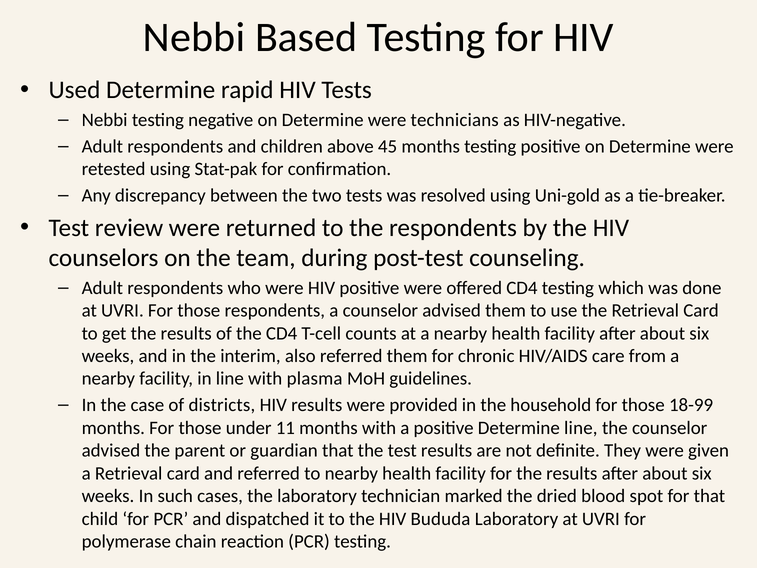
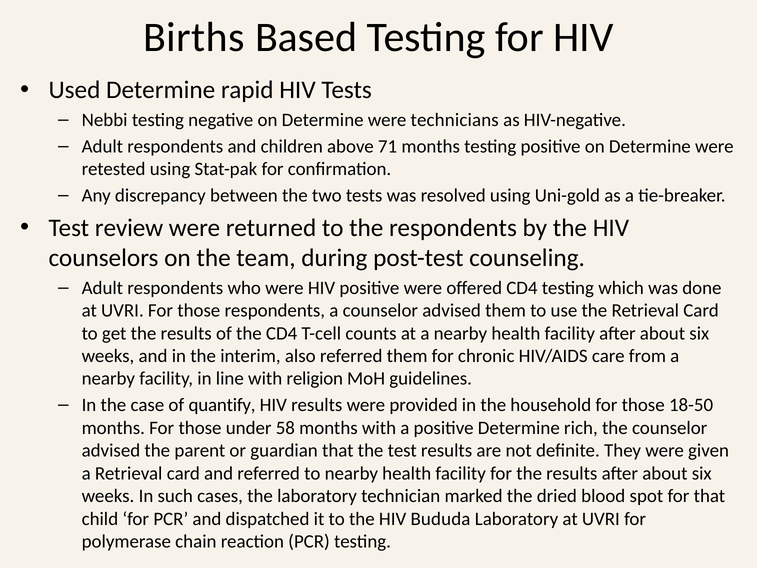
Nebbi: Nebbi -> Births (194, 37)
45: 45 -> 71 (388, 146)
plasma: plasma -> religion (315, 379)
districts: districts -> quantify (222, 405)
18-99: 18-99 -> 18-50 (691, 405)
11: 11 -> 58 (285, 428)
Determine line: line -> rich (581, 428)
